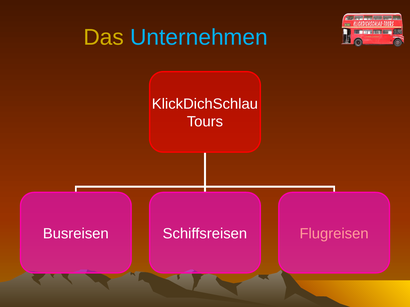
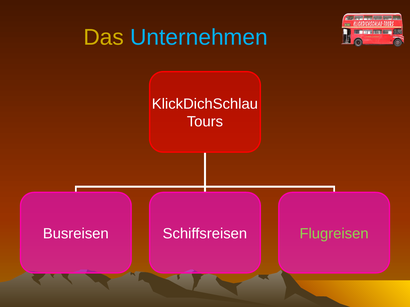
Flugreisen colour: pink -> light green (334, 234)
